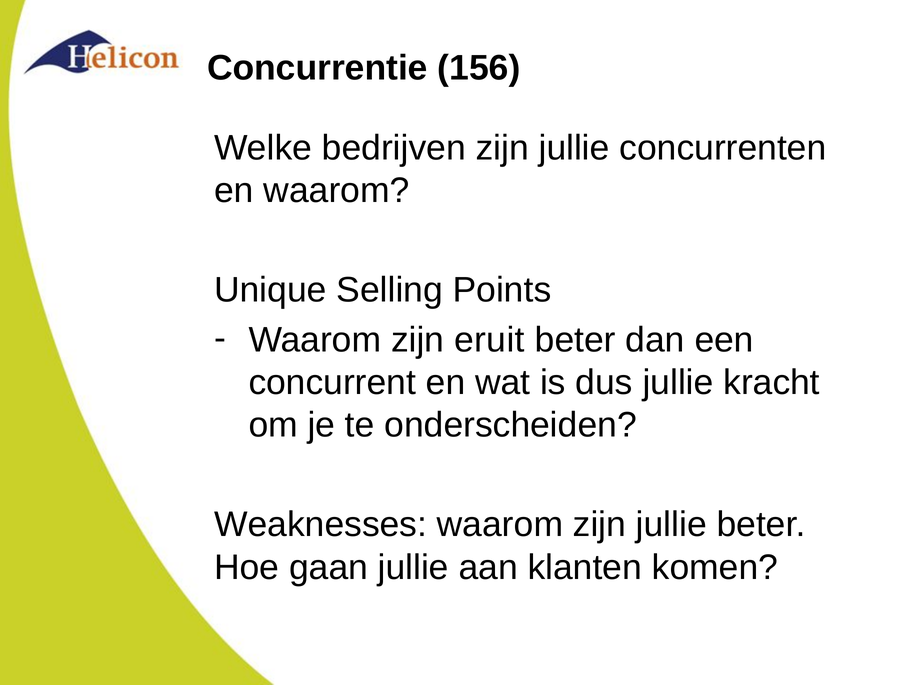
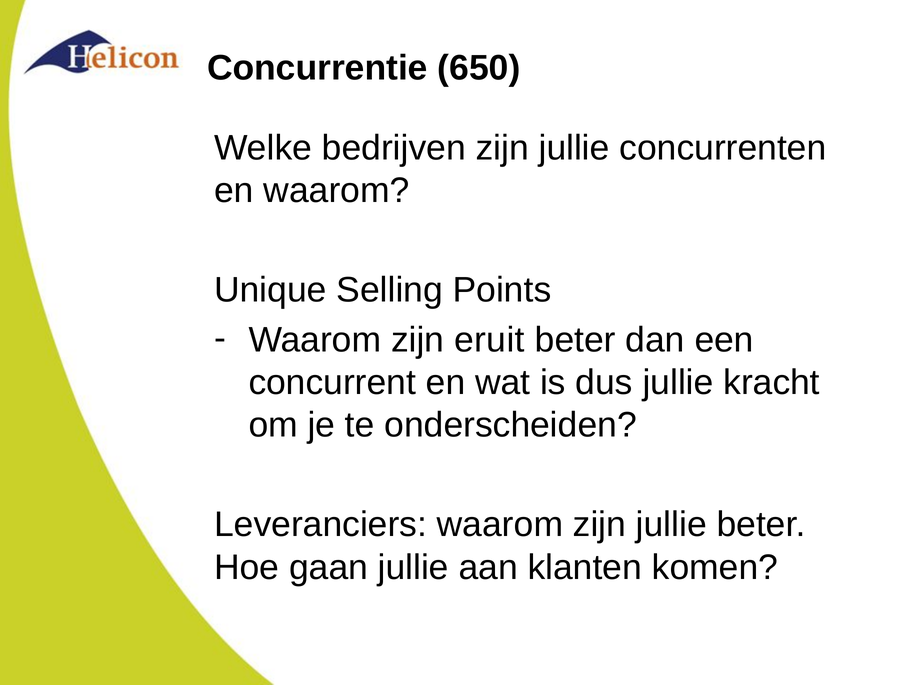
156: 156 -> 650 (479, 68)
Weaknesses: Weaknesses -> Leveranciers (321, 525)
